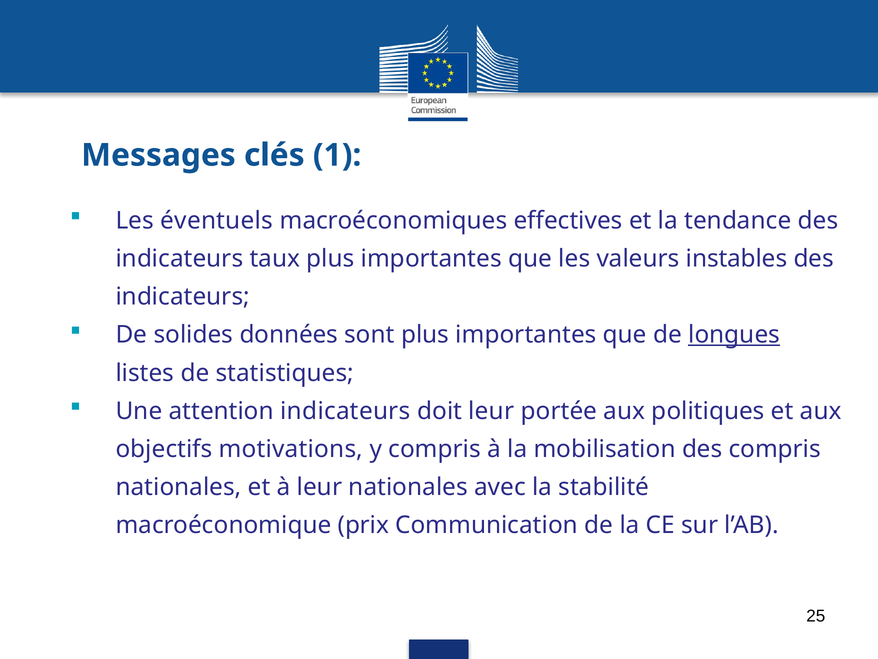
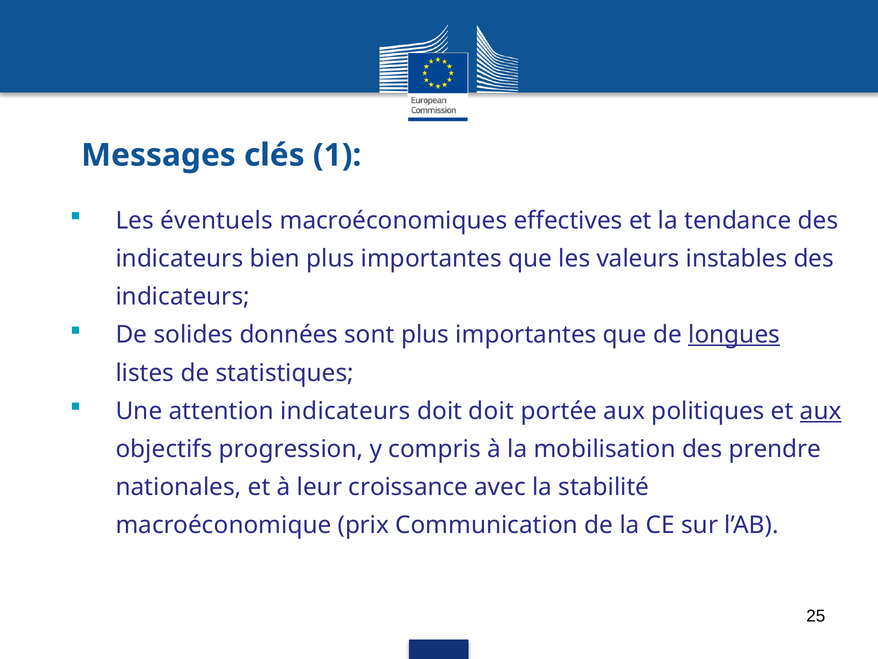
taux: taux -> bien (275, 259)
doit leur: leur -> doit (491, 411)
aux underline: none -> present (821, 411)
motivations: motivations -> progression (291, 449)
des compris: compris -> prendre (775, 449)
leur nationales: nationales -> croissance (408, 487)
